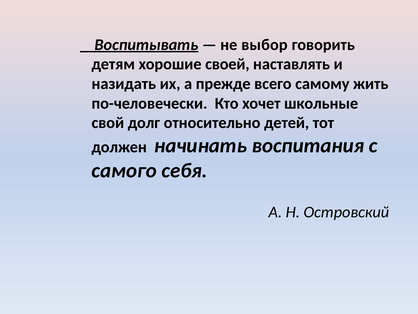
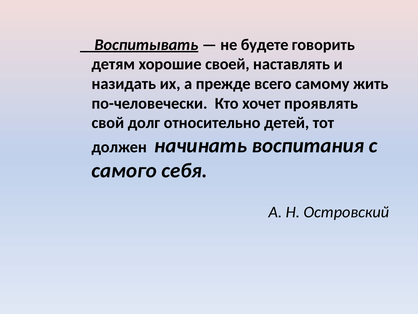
выбор: выбор -> будете (265, 45)
школьные: школьные -> проявлять (321, 103)
